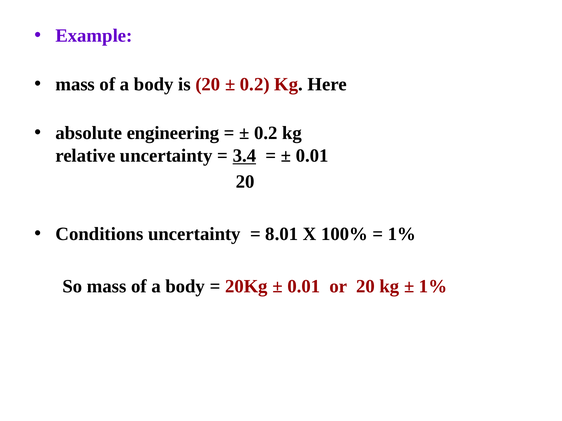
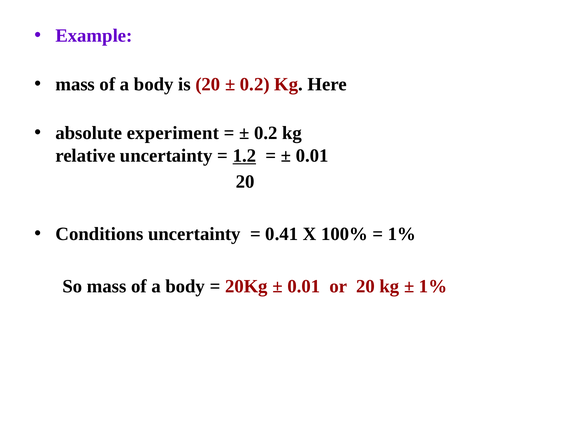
engineering: engineering -> experiment (173, 133)
3.4: 3.4 -> 1.2 (244, 156)
8.01: 8.01 -> 0.41 (282, 234)
